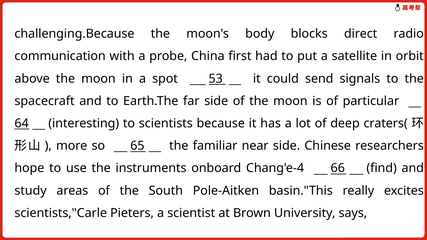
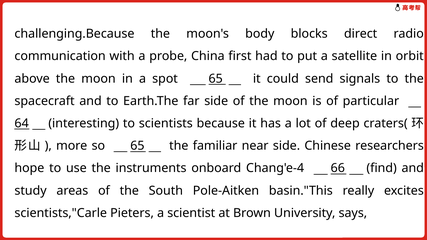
spot 53: 53 -> 65 (216, 79)
